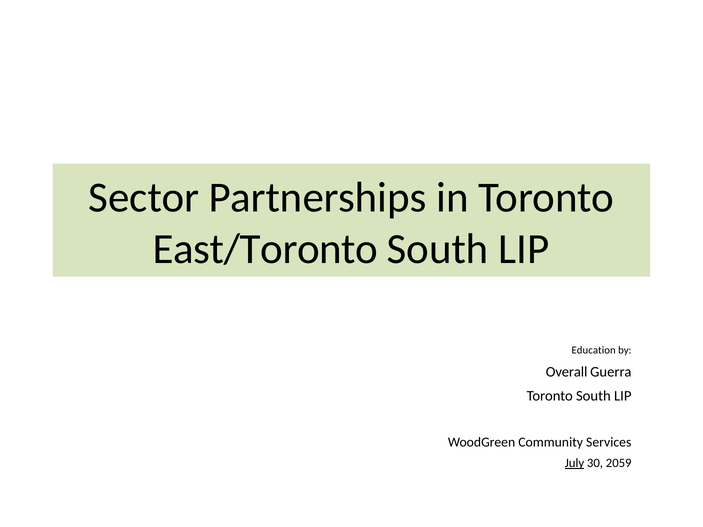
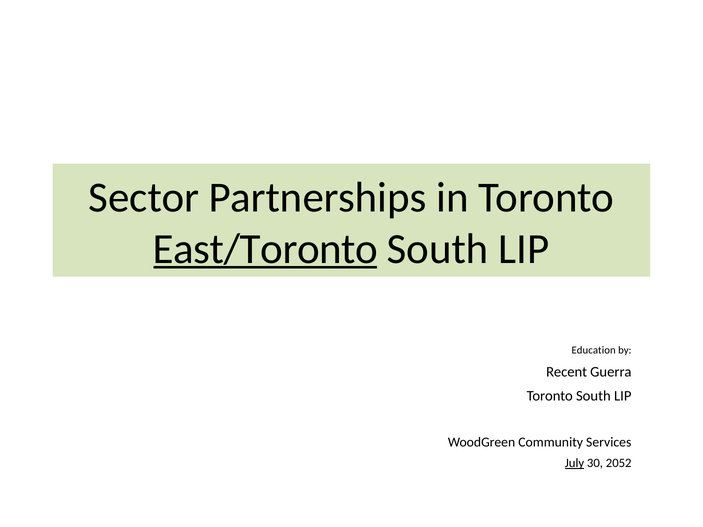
East/Toronto underline: none -> present (265, 249)
Overall: Overall -> Recent (567, 372)
2059: 2059 -> 2052 (619, 463)
